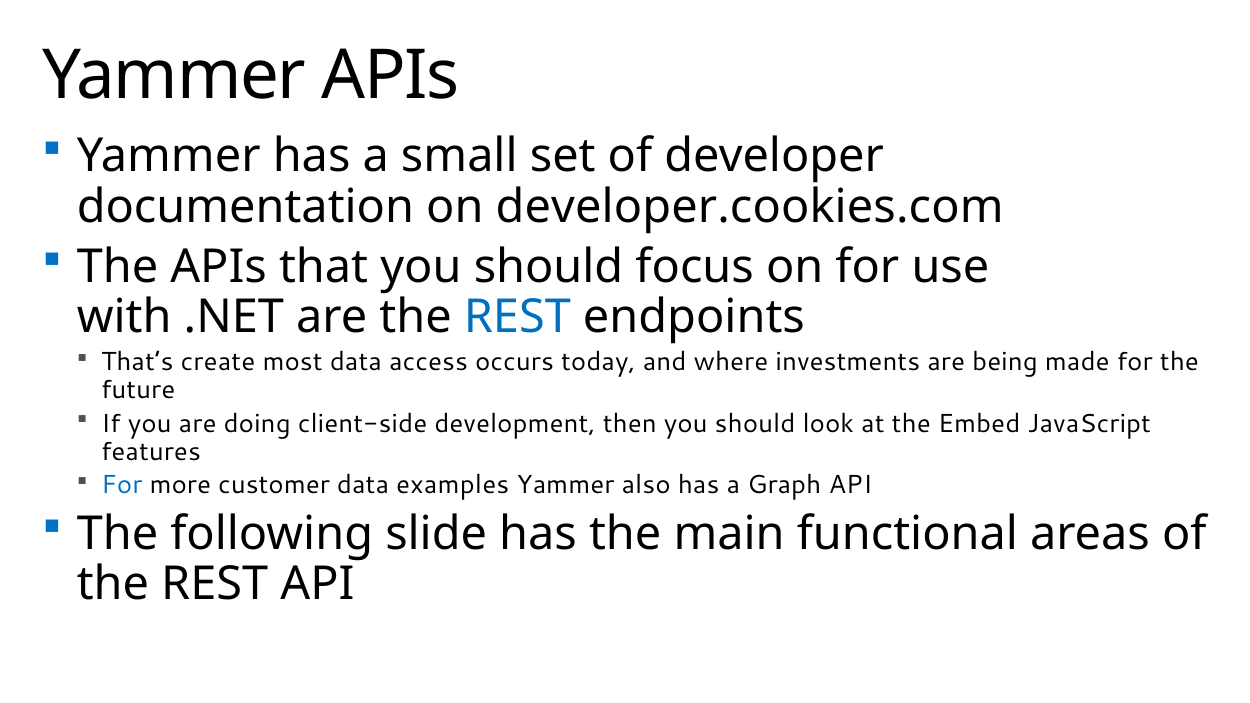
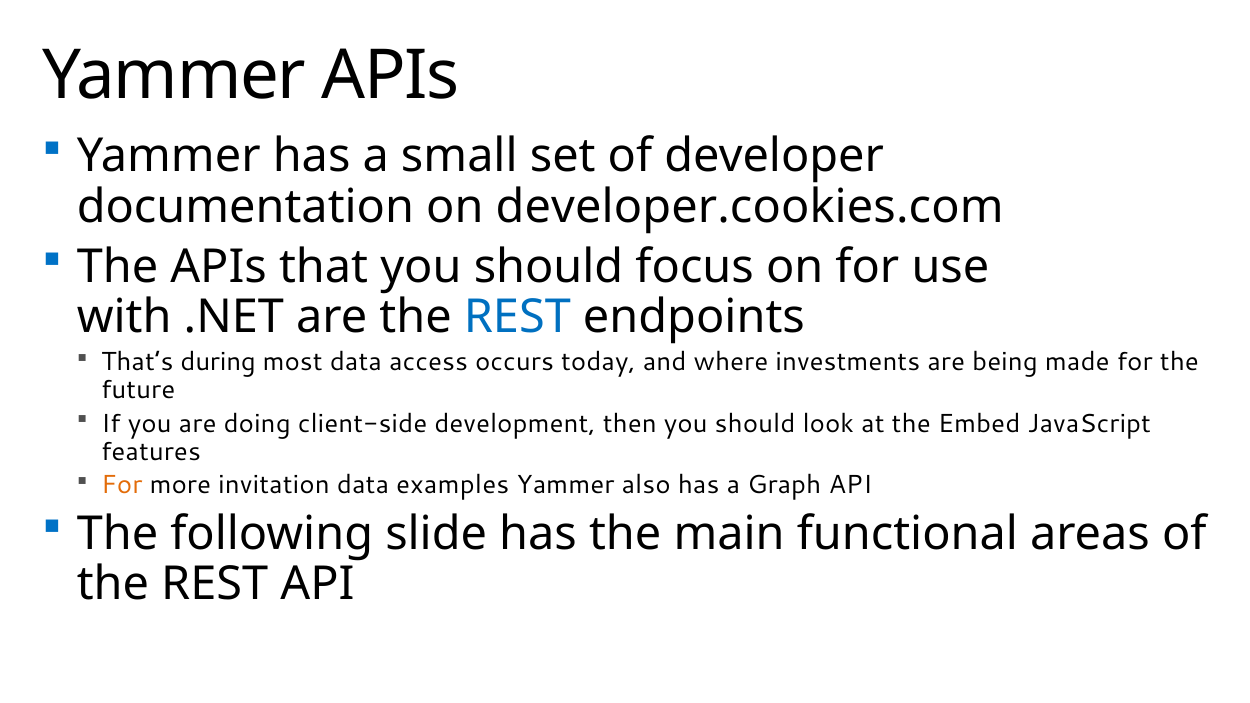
create: create -> during (218, 362)
For colour: blue -> orange (122, 485)
customer: customer -> invitation (274, 485)
